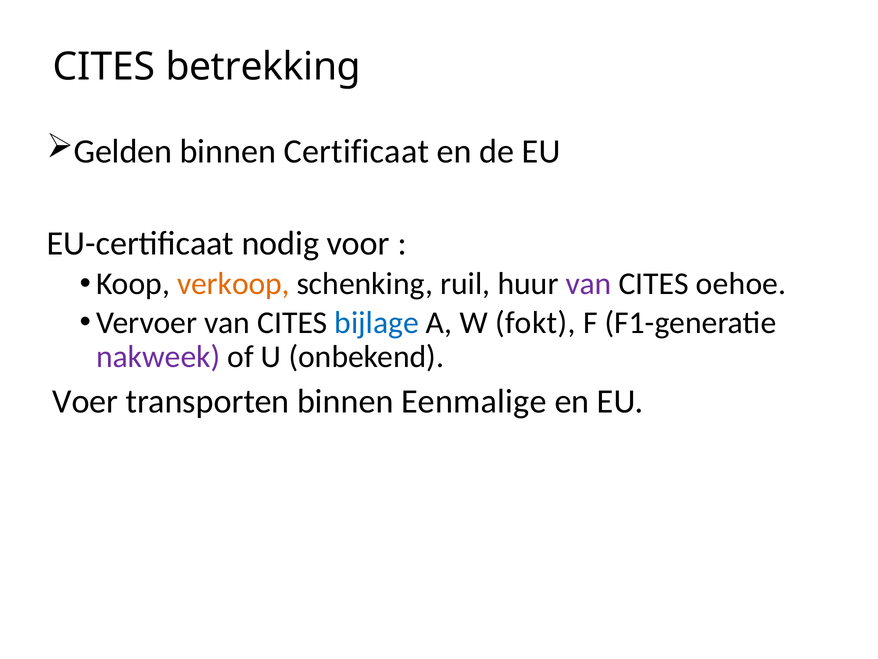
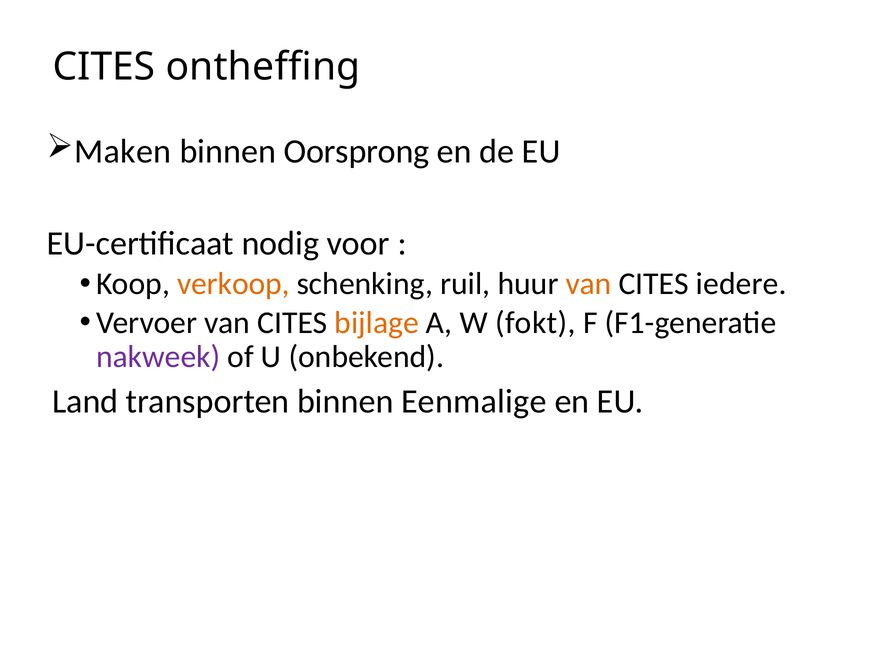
betrekking: betrekking -> ontheffing (263, 67)
Gelden: Gelden -> Maken (123, 151)
Certificaat: Certificaat -> Oorsprong (357, 151)
van colour: purple -> orange (589, 284)
oehoe: oehoe -> iedere (741, 284)
bijlage colour: blue -> orange (377, 322)
Voer: Voer -> Land (85, 401)
